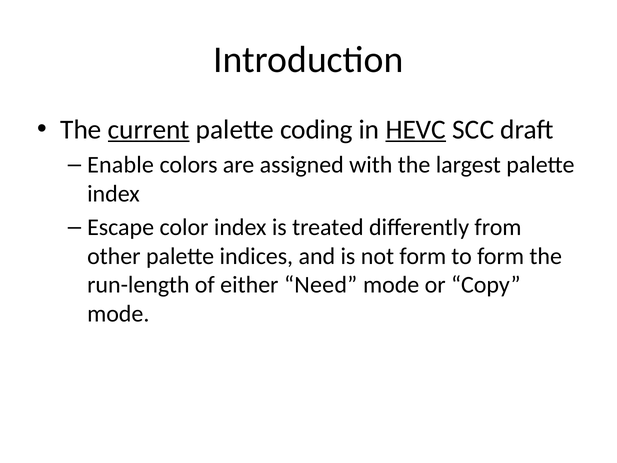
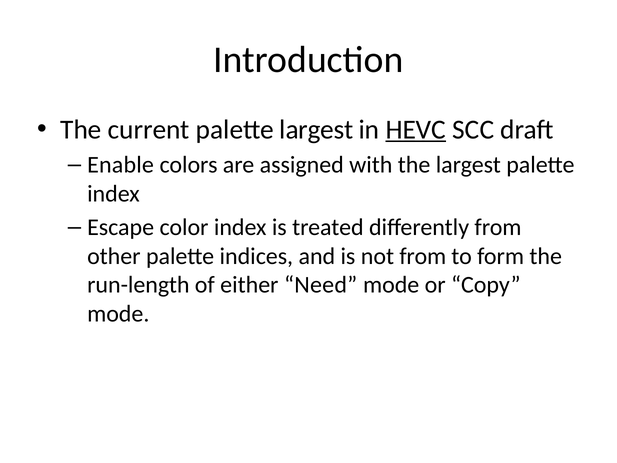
current underline: present -> none (149, 129)
palette coding: coding -> largest (316, 129)
not form: form -> from (423, 256)
